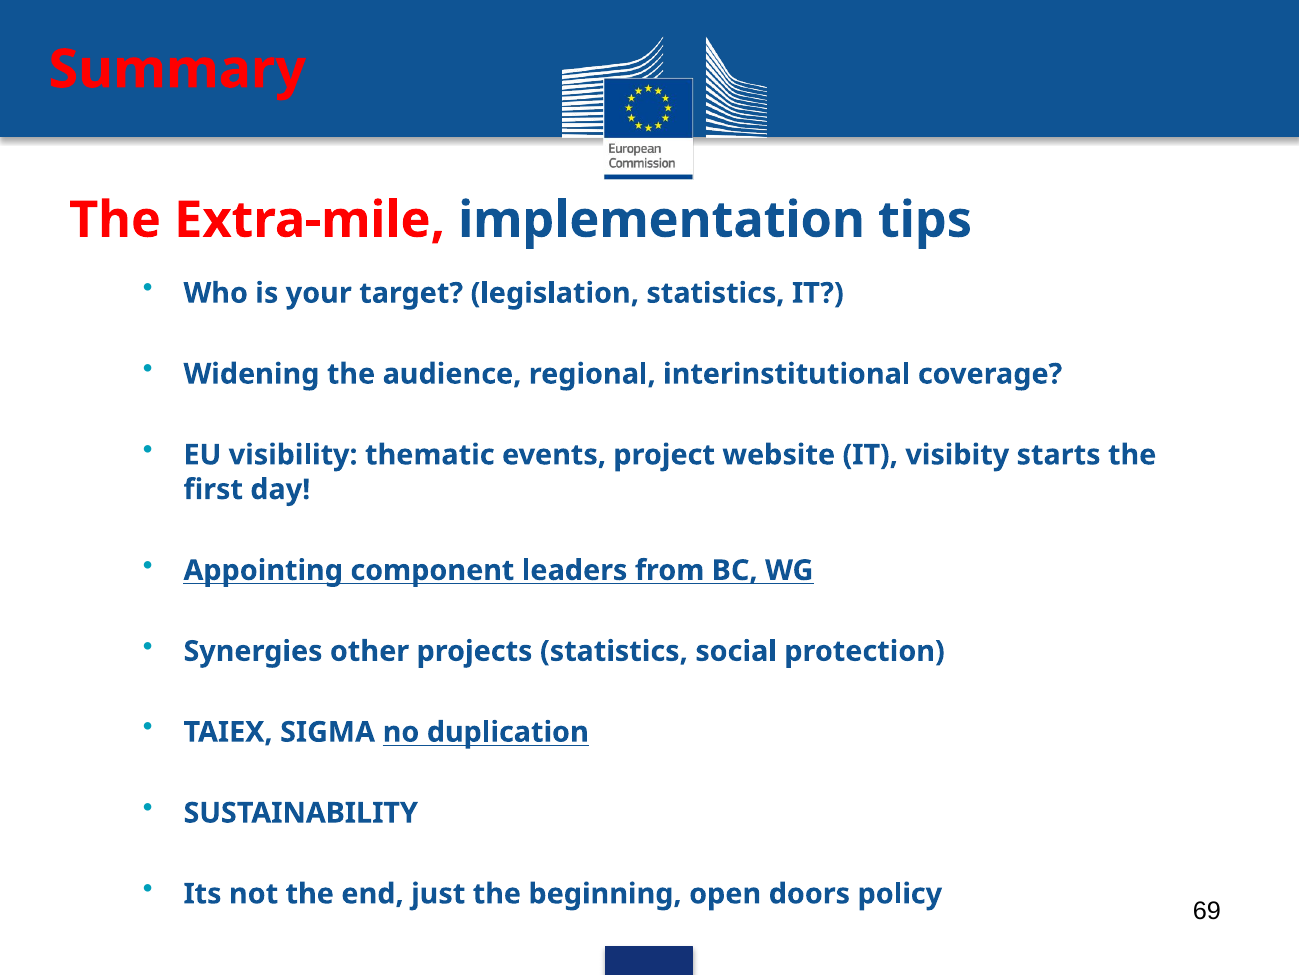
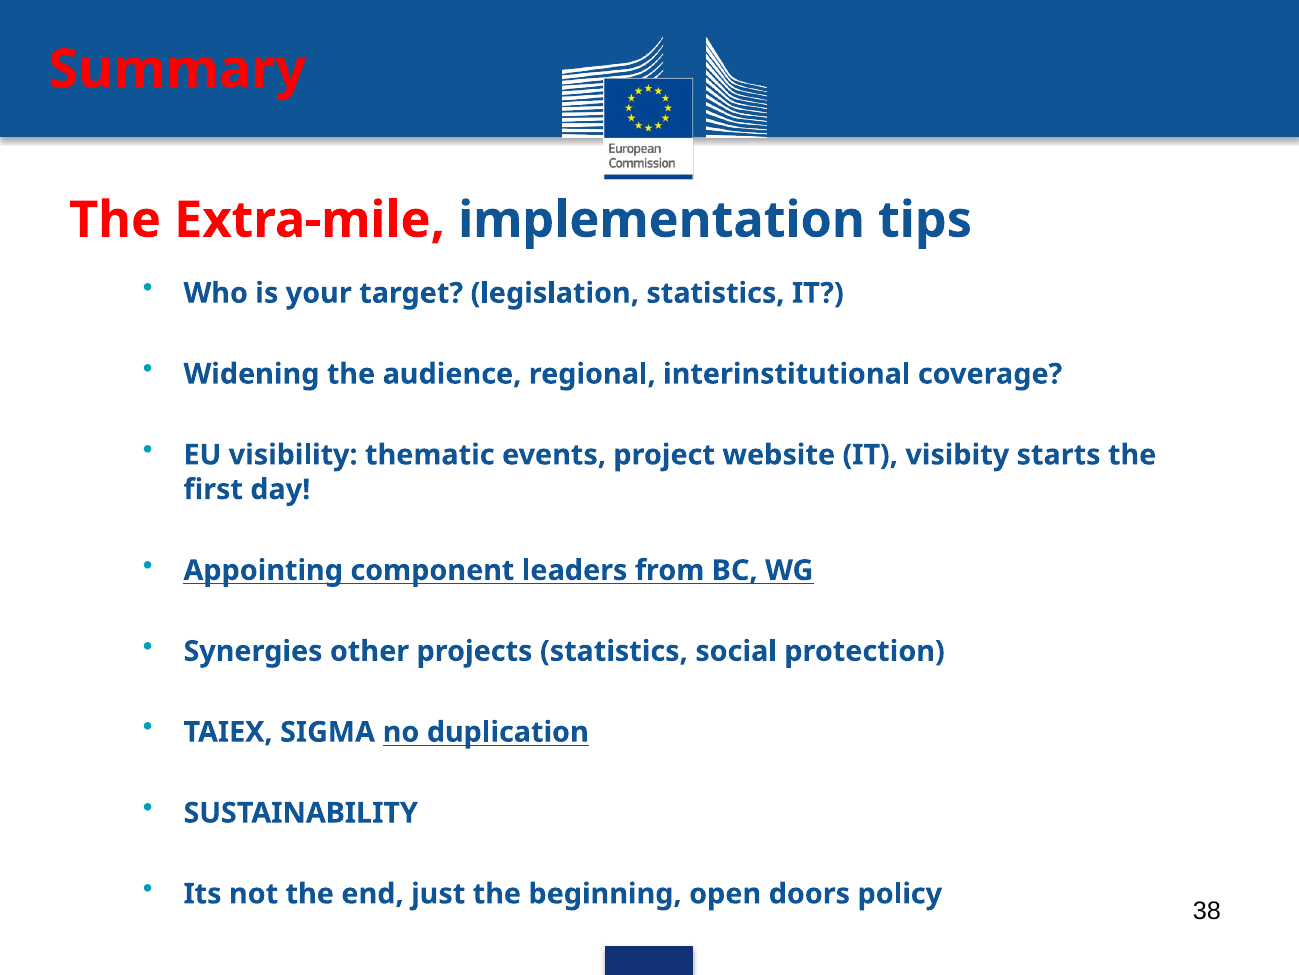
69: 69 -> 38 (1207, 911)
